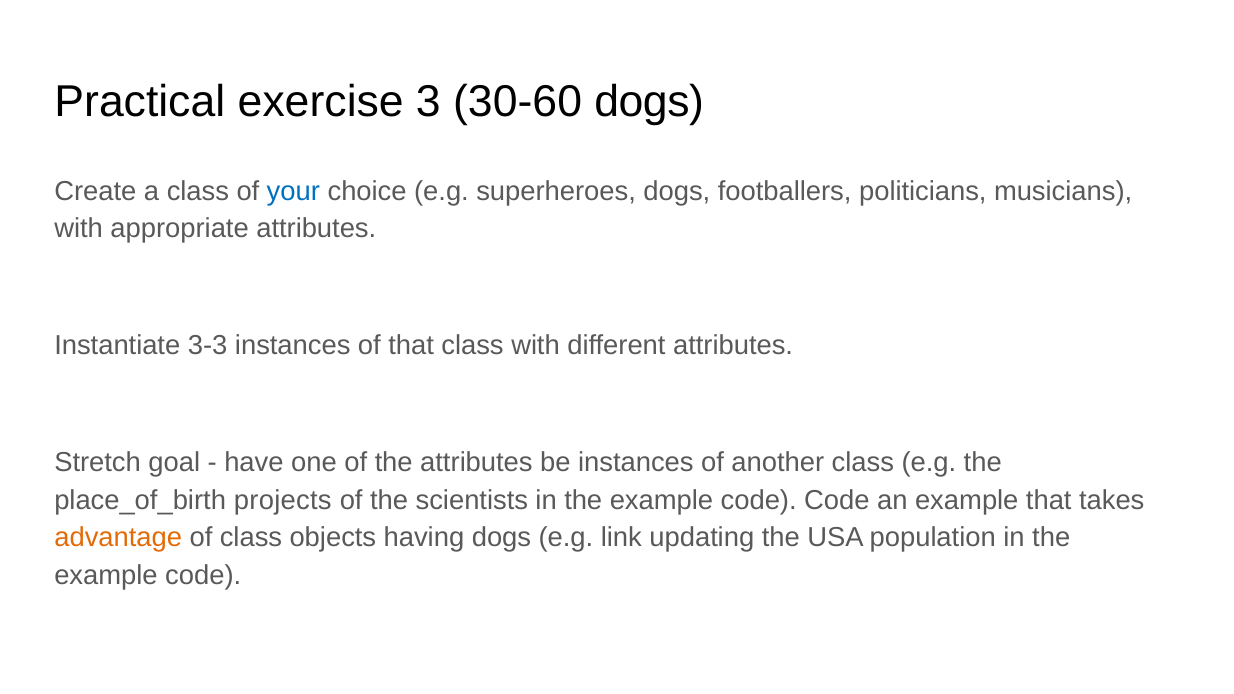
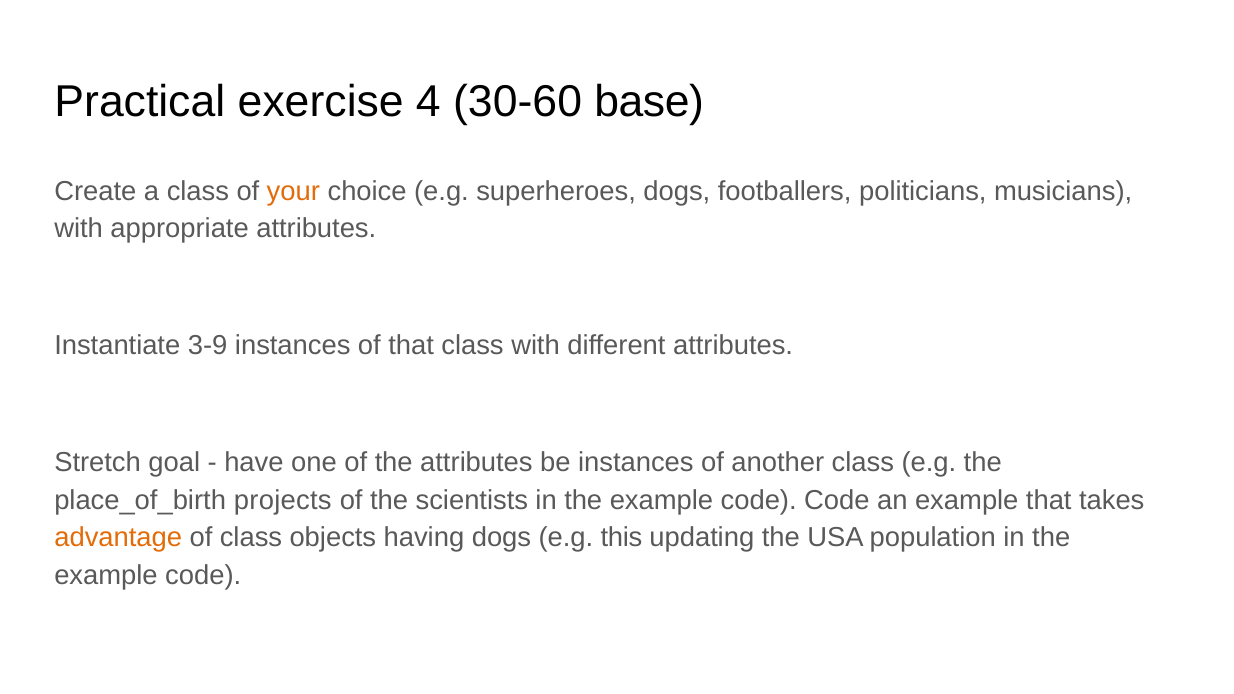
3: 3 -> 4 (428, 102)
30-60 dogs: dogs -> base (649, 102)
your colour: blue -> orange (293, 191)
3-3: 3-3 -> 3-9 (208, 346)
link: link -> this (621, 538)
